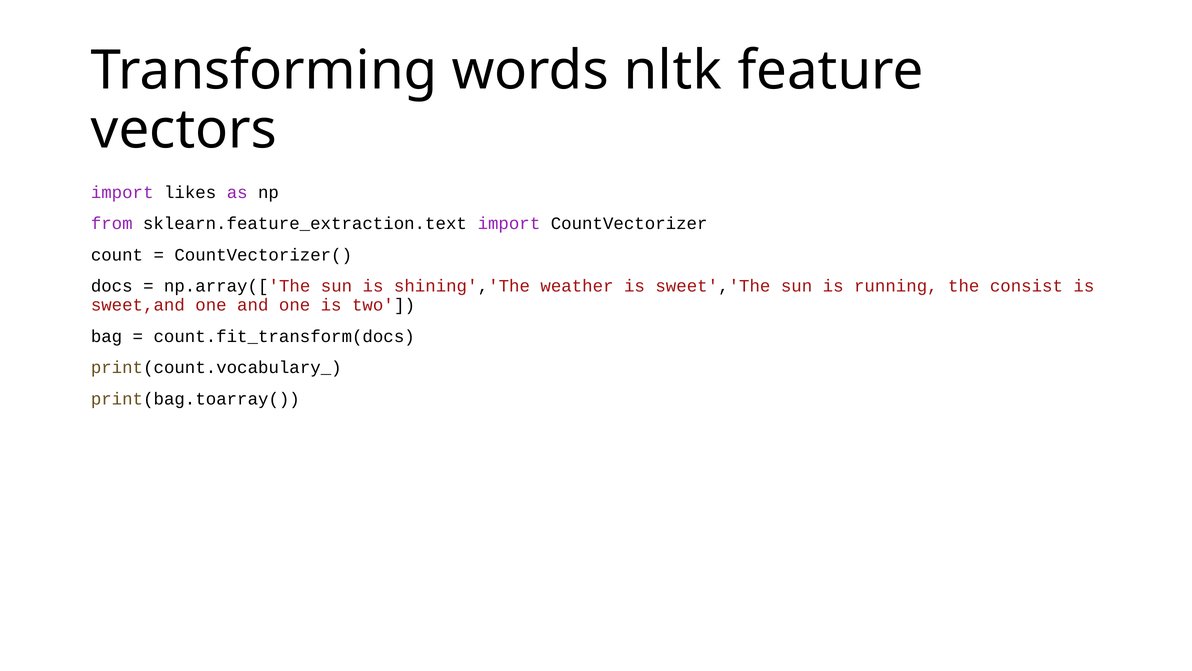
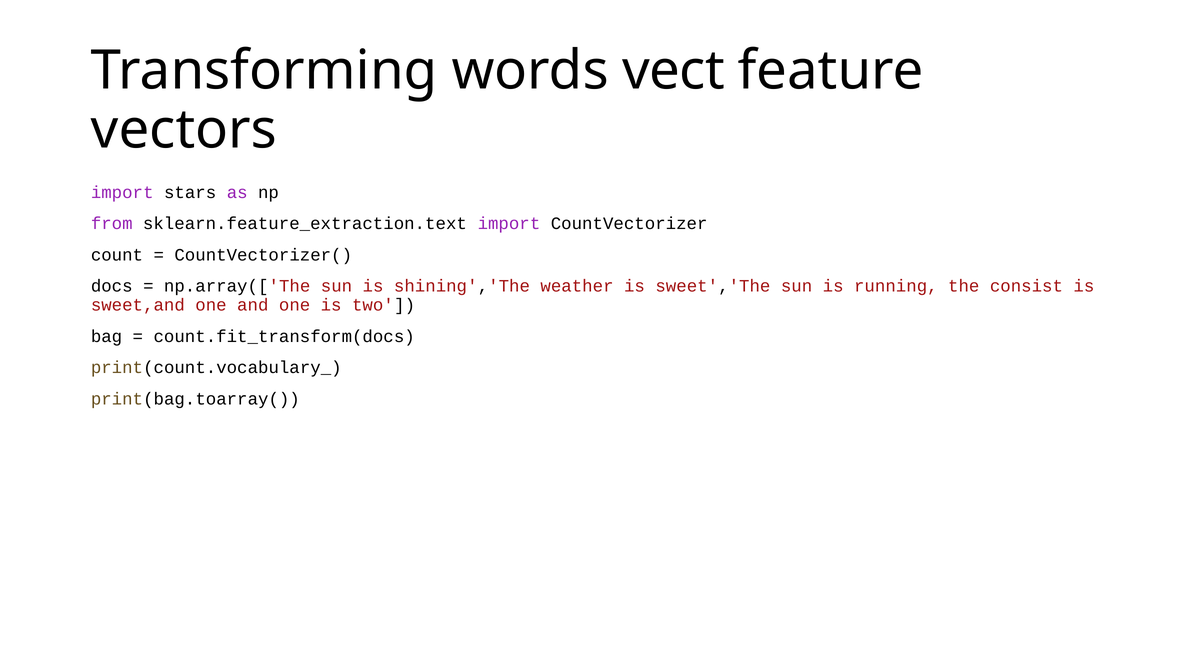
nltk: nltk -> vect (673, 71)
likes: likes -> stars (190, 192)
